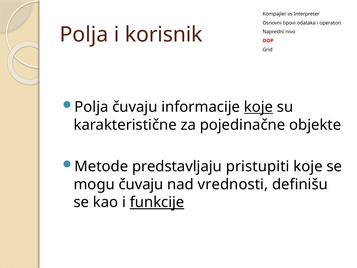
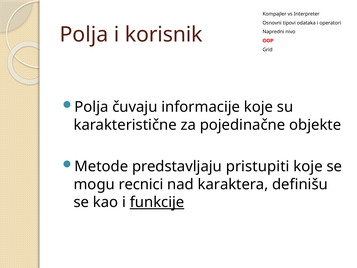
koje underline: present -> none (259, 107)
mogu čuvaju: čuvaju -> recnici (141, 184)
vrednosti: vrednosti -> karaktera (233, 184)
